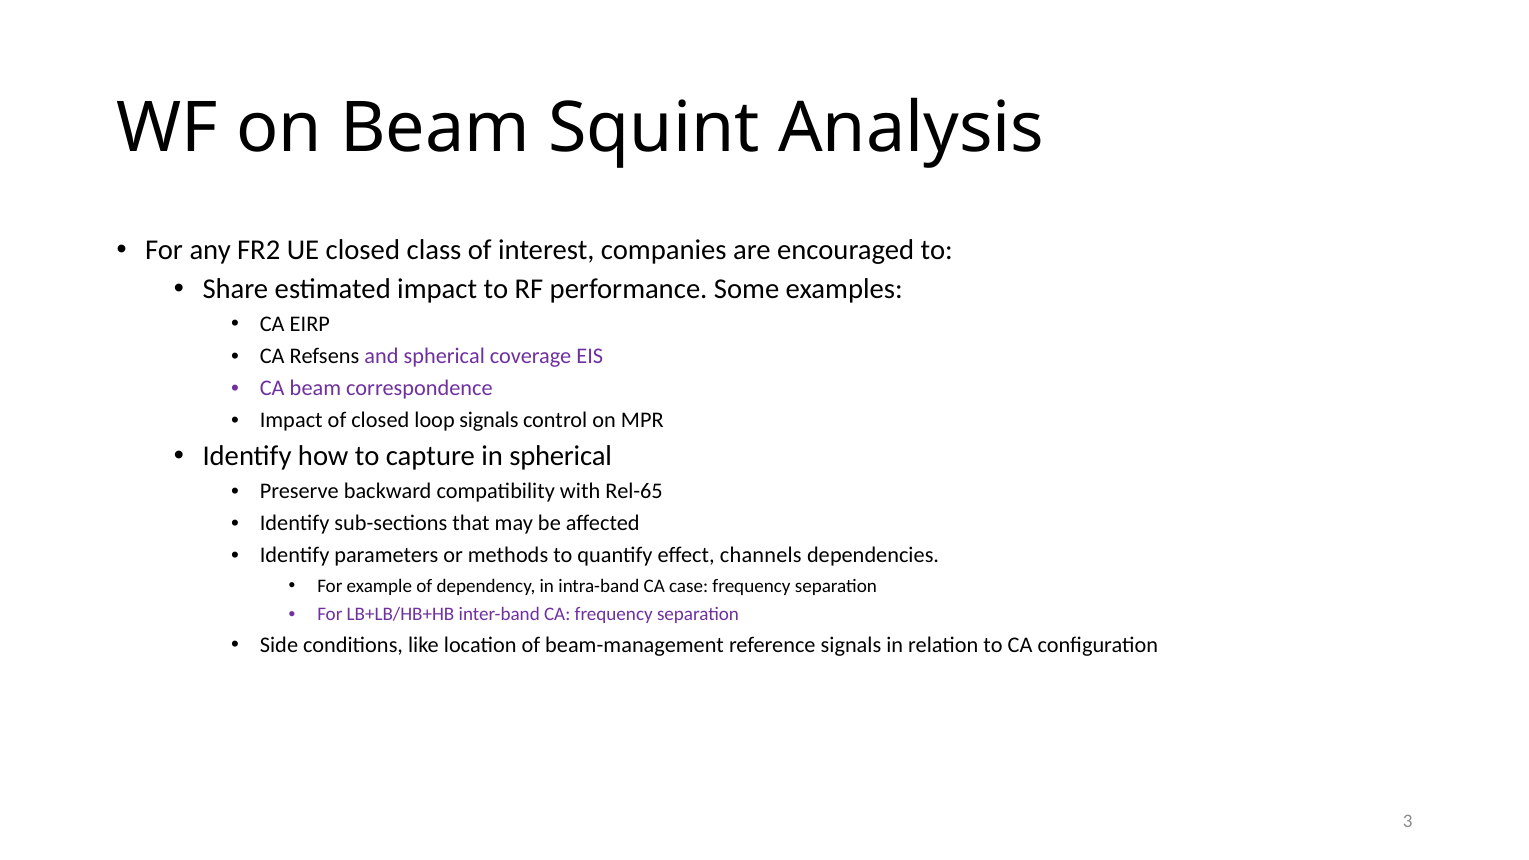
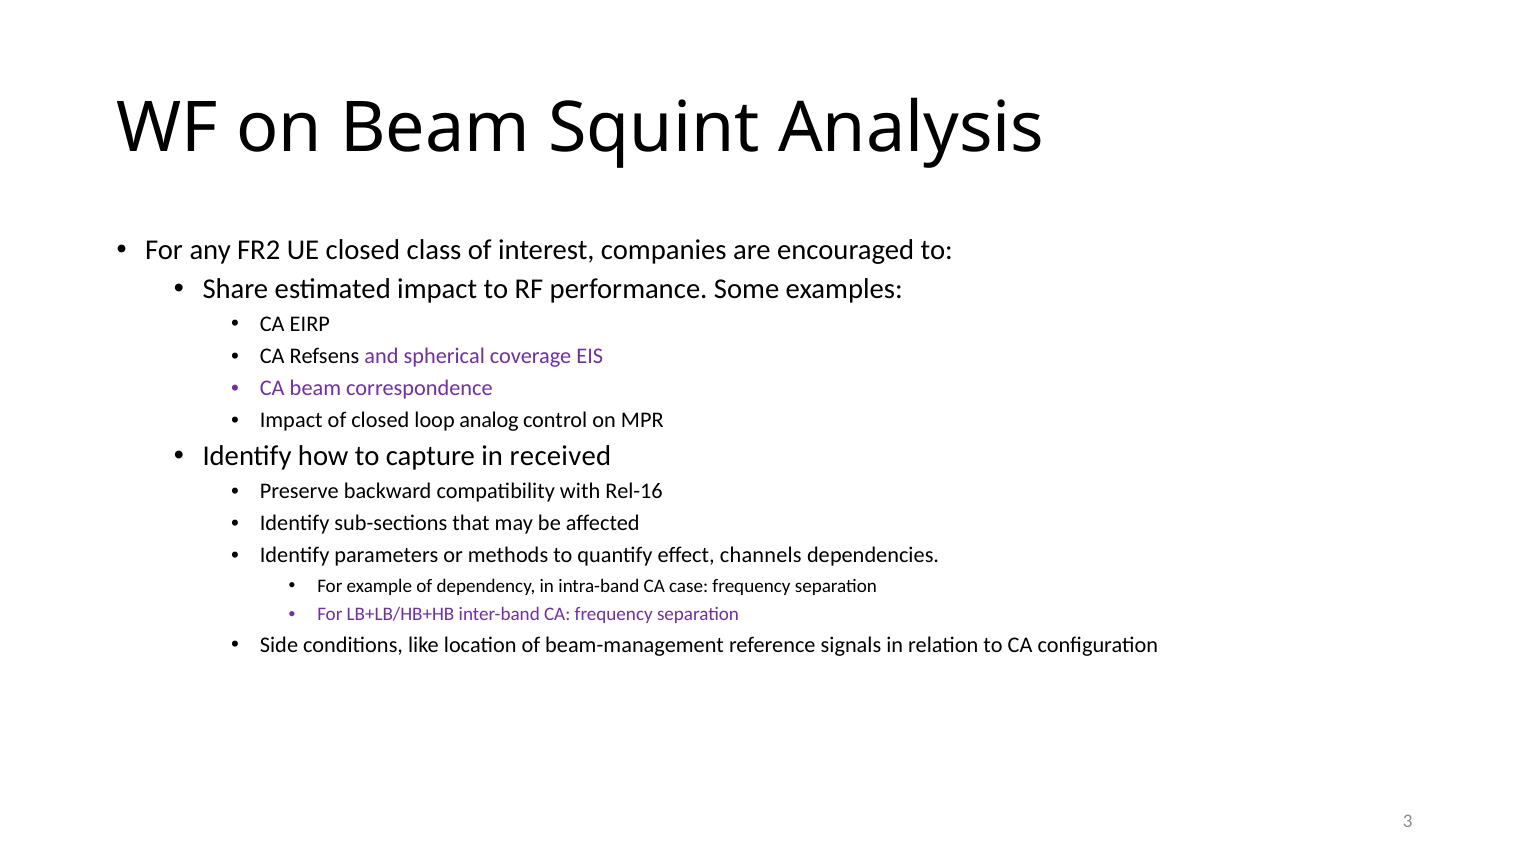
loop signals: signals -> analog (489, 421)
in spherical: spherical -> received (560, 456)
Rel-65: Rel-65 -> Rel-16 (634, 492)
